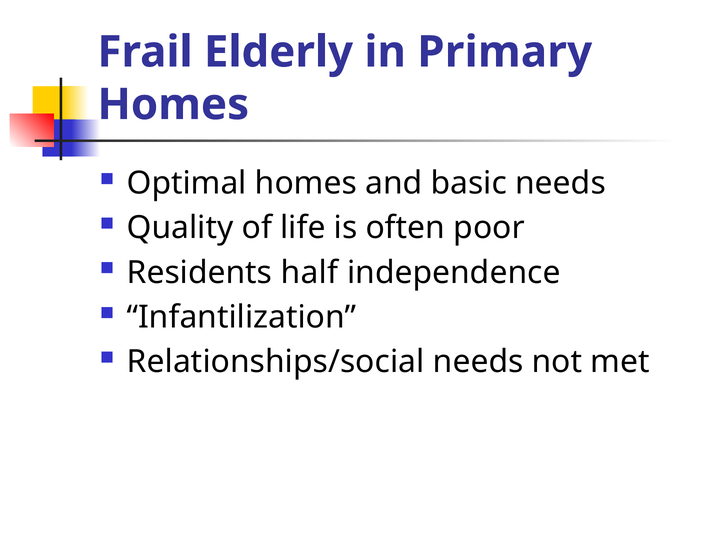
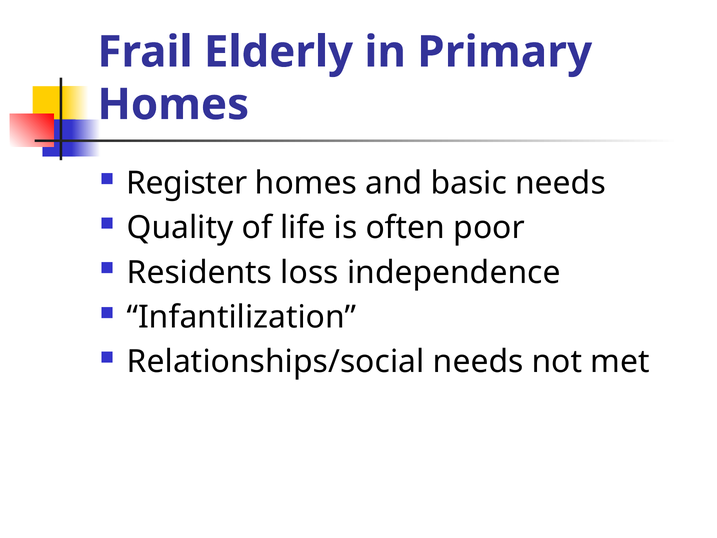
Optimal: Optimal -> Register (187, 183)
half: half -> loss (309, 272)
